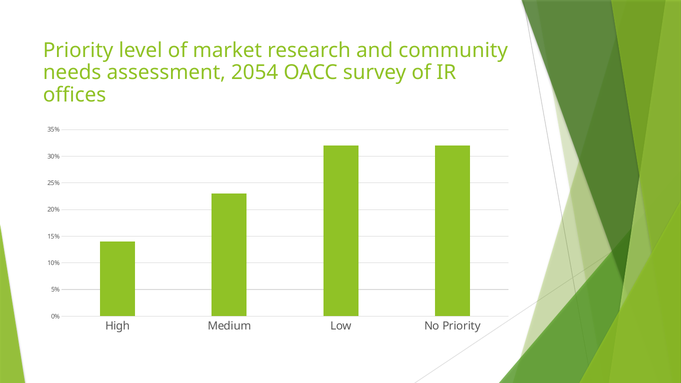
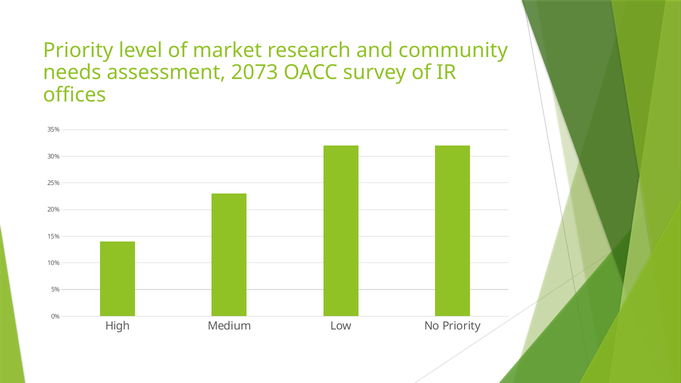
2054: 2054 -> 2073 (255, 73)
